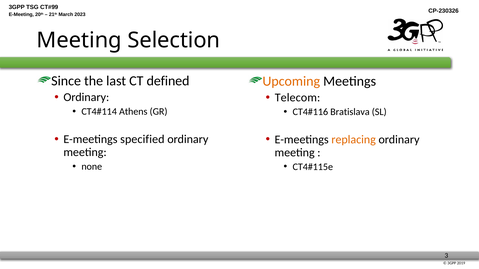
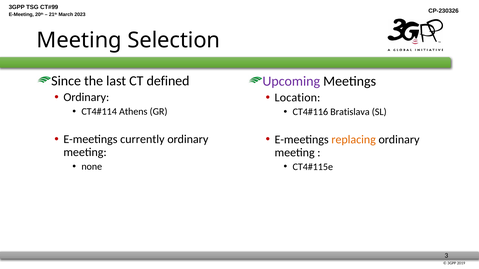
Upcoming colour: orange -> purple (291, 81)
Telecom: Telecom -> Location (297, 98)
specified: specified -> currently (142, 139)
